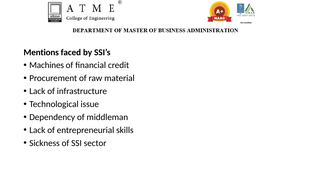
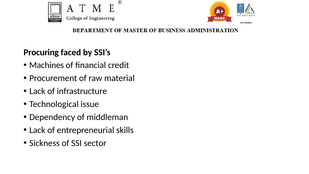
Mentions: Mentions -> Procuring (41, 52)
